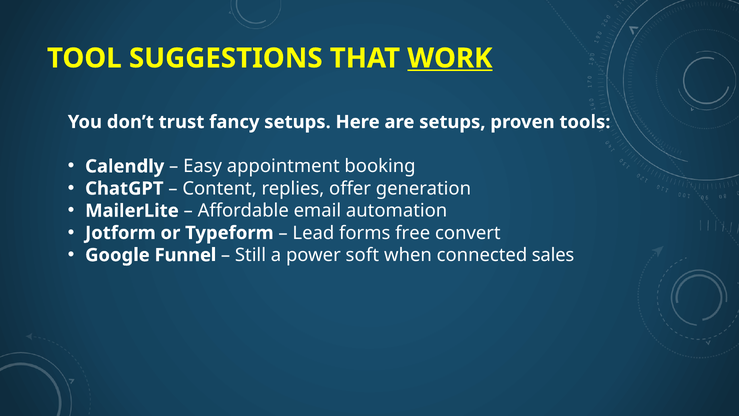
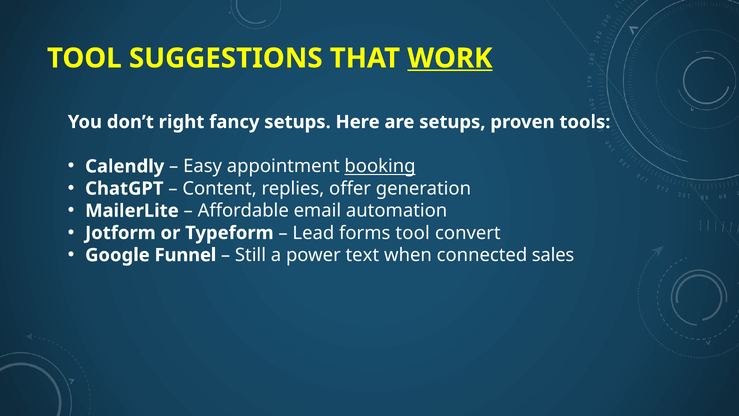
trust: trust -> right (181, 122)
booking underline: none -> present (380, 166)
forms free: free -> tool (413, 233)
soft: soft -> text (362, 255)
